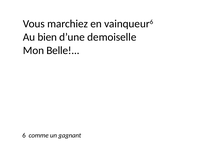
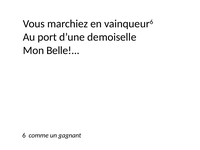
bien: bien -> port (47, 37)
